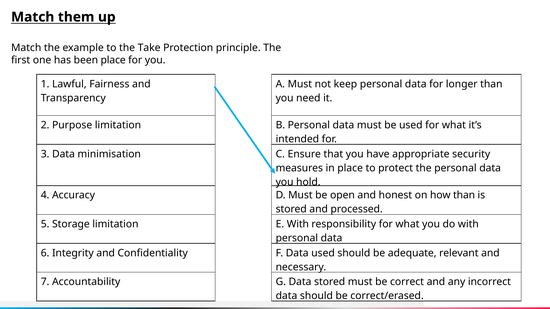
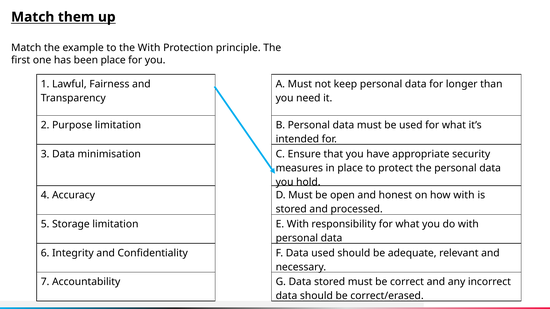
the Take: Take -> With (149, 48)
how than: than -> with (464, 195)
